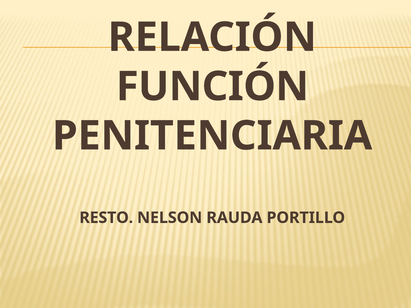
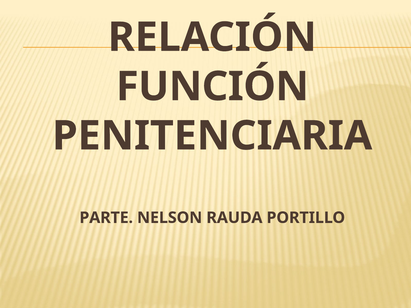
RESTO: RESTO -> PARTE (106, 218)
